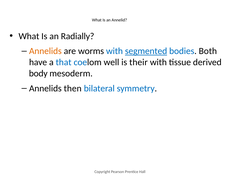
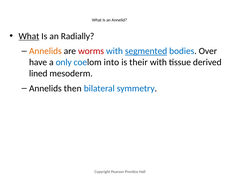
What underline: none -> present (29, 36)
worms colour: black -> red (91, 51)
Both: Both -> Over (208, 51)
that: that -> only (64, 62)
well: well -> into (111, 62)
body: body -> lined (38, 73)
